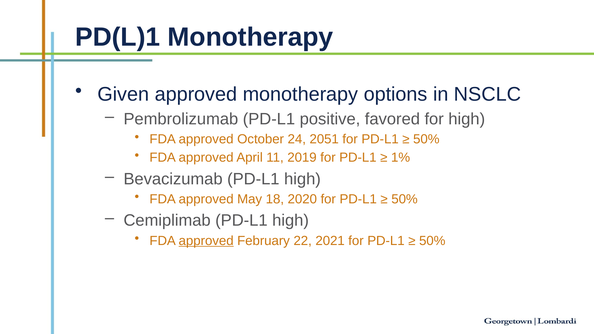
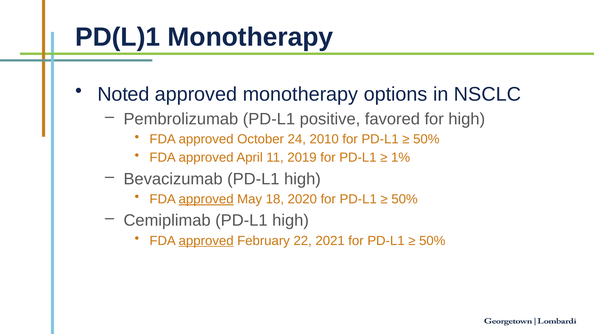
Given: Given -> Noted (123, 94)
2051: 2051 -> 2010 (324, 139)
approved underline: none -> present (206, 199)
